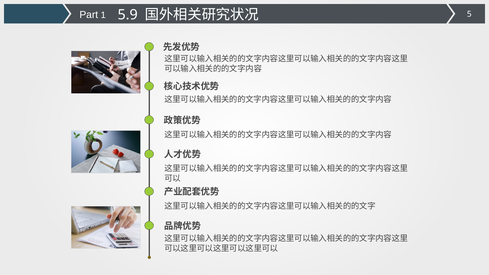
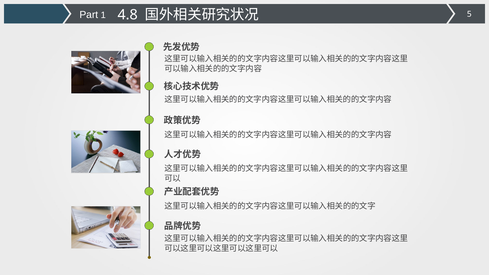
5.9: 5.9 -> 4.8 (128, 15)
